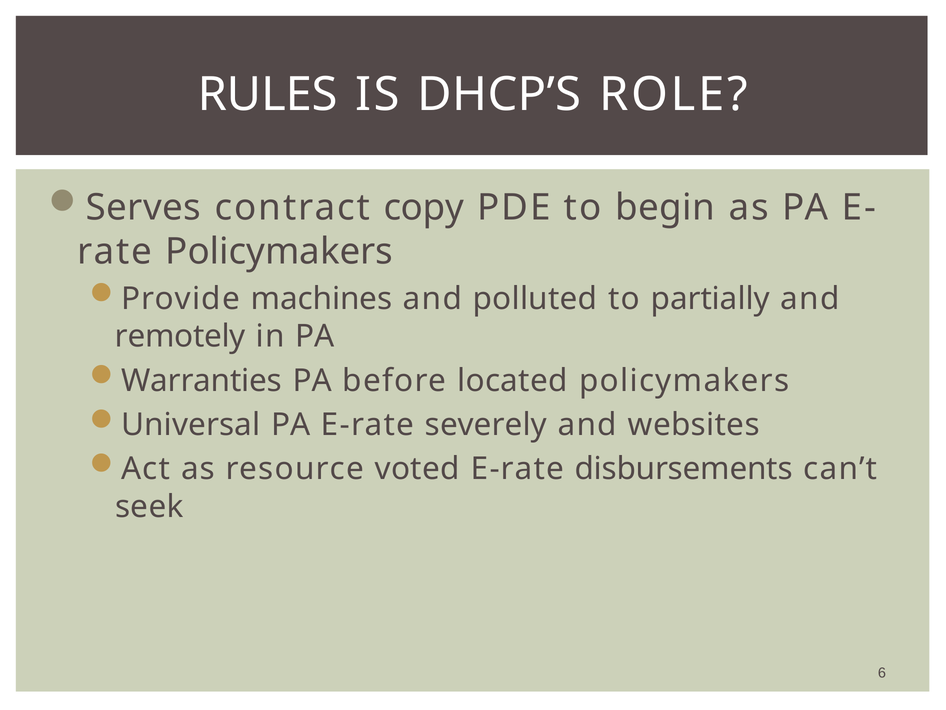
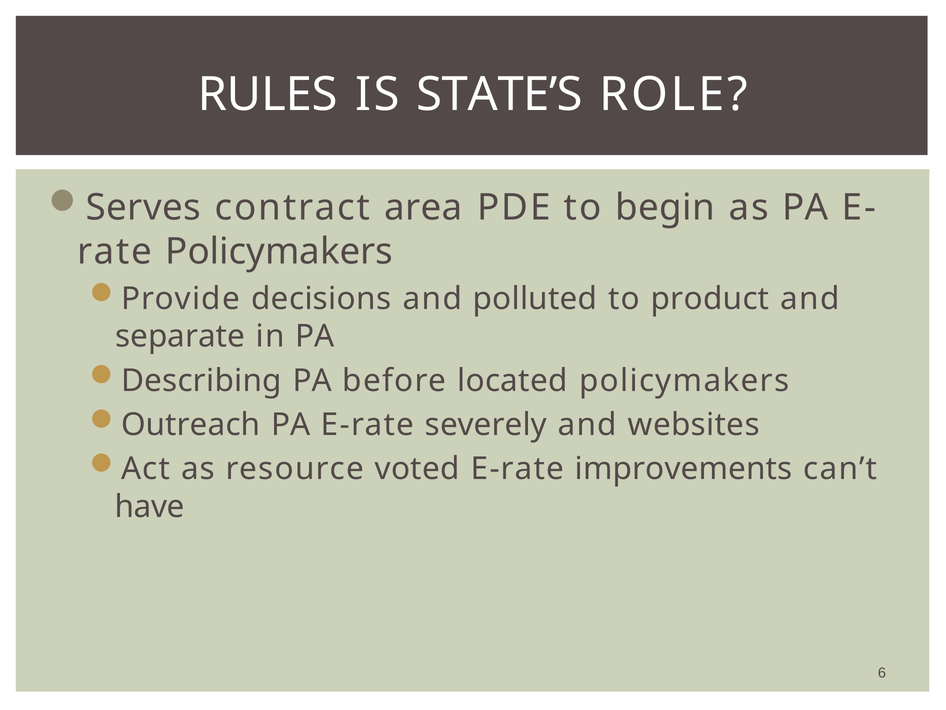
DHCP’S: DHCP’S -> STATE’S (500, 95)
copy: copy -> area (423, 207)
machines: machines -> decisions (321, 298)
partially: partially -> product (710, 298)
remotely: remotely -> separate (180, 336)
Warranties: Warranties -> Describing (201, 380)
Universal: Universal -> Outreach (191, 424)
disbursements: disbursements -> improvements (684, 469)
seek: seek -> have (150, 506)
